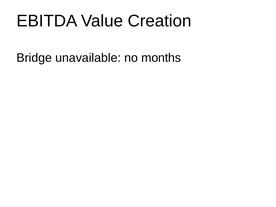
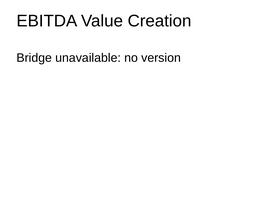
months: months -> version (161, 58)
